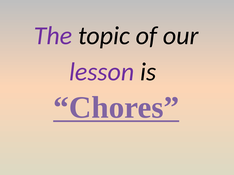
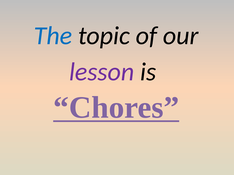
The colour: purple -> blue (53, 36)
